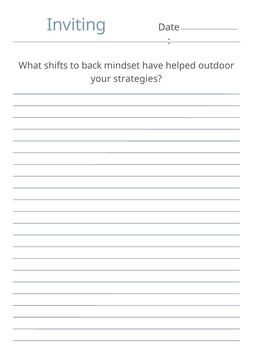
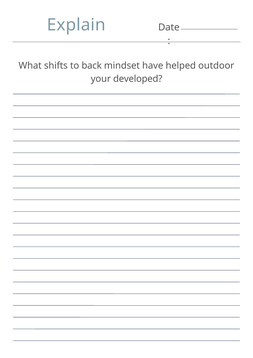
Inviting: Inviting -> Explain (76, 25)
strategies: strategies -> developed (138, 79)
